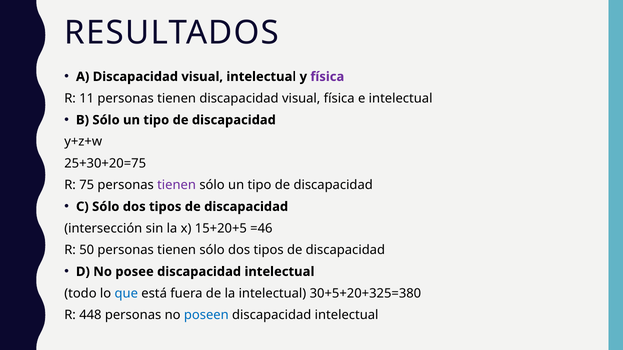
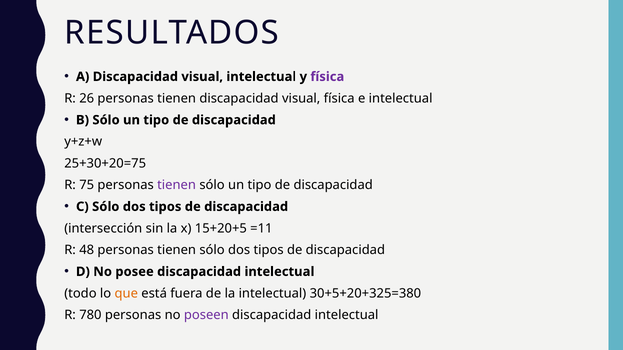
11: 11 -> 26 (87, 98)
=46: =46 -> =11 (261, 229)
50: 50 -> 48 (87, 250)
que colour: blue -> orange (126, 294)
448: 448 -> 780 (90, 315)
poseen colour: blue -> purple (206, 315)
